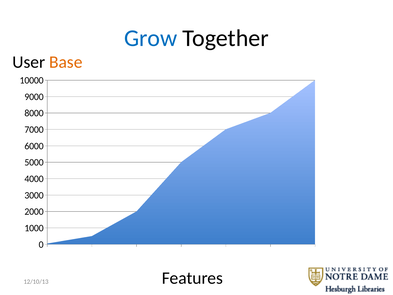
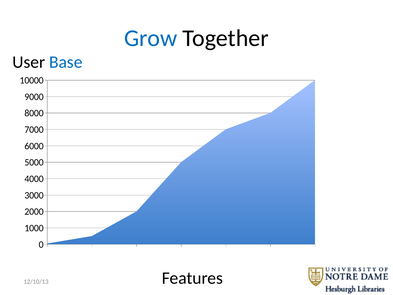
Base colour: orange -> blue (66, 62)
